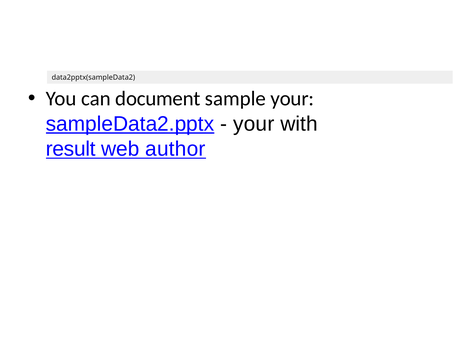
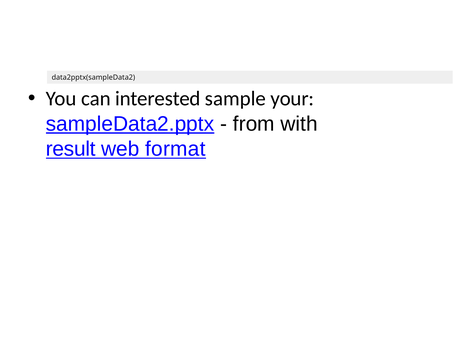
document: document -> interested (158, 99)
your: your -> from (254, 124)
author: author -> format (175, 149)
